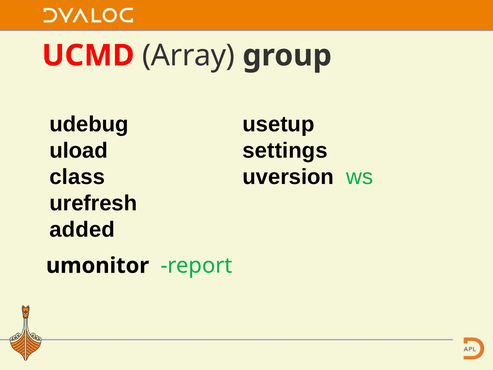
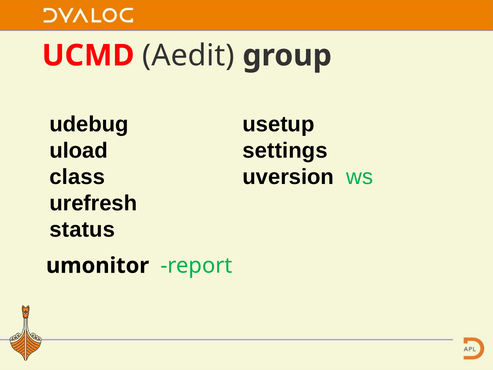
Array: Array -> Aedit (188, 55)
added: added -> status (82, 230)
